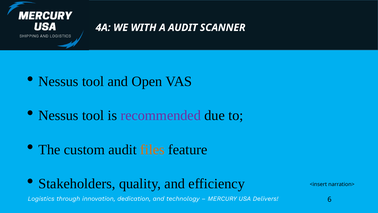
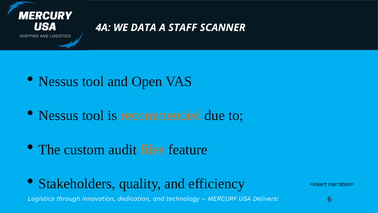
WITH: WITH -> DATA (144, 28)
A AUDIT: AUDIT -> STAFF (183, 28)
recommended colour: purple -> orange (161, 115)
